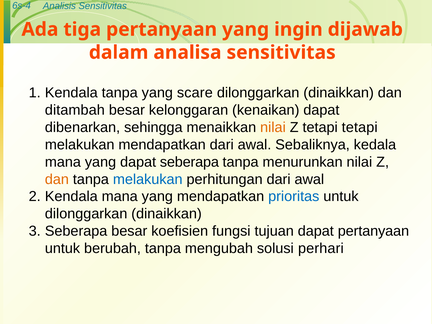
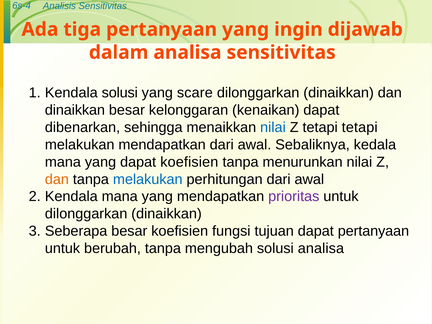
Kendala tanpa: tanpa -> solusi (120, 93)
ditambah: ditambah -> dinaikkan (75, 110)
nilai colour: orange -> blue (273, 127)
dapat seberapa: seberapa -> koefisien (189, 162)
prioritas colour: blue -> purple (294, 197)
solusi perhari: perhari -> analisa (321, 248)
